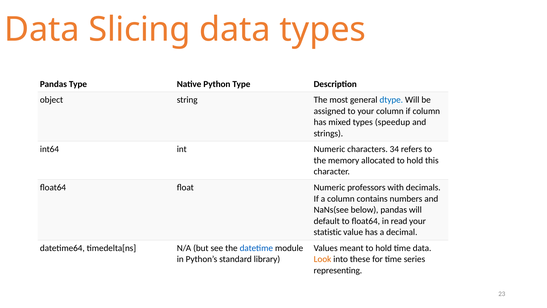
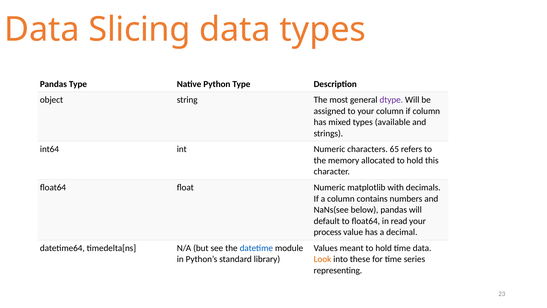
dtype colour: blue -> purple (391, 100)
speedup: speedup -> available (393, 122)
34: 34 -> 65 (394, 149)
professors: professors -> matplotlib (366, 187)
statistic: statistic -> process (328, 232)
